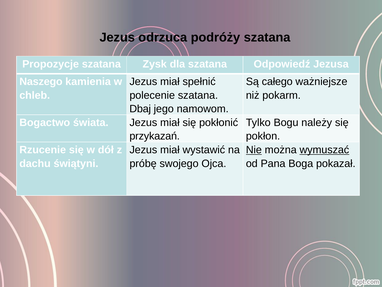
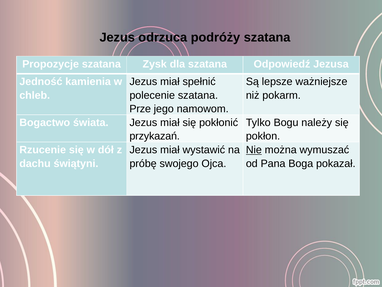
Naszego: Naszego -> Jedność (41, 82)
całego: całego -> lepsze (277, 82)
Dbaj: Dbaj -> Prze (140, 109)
wymuszać underline: present -> none (324, 150)
